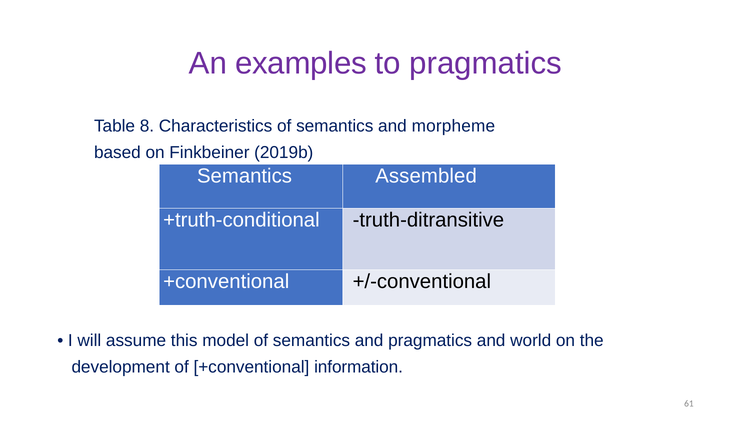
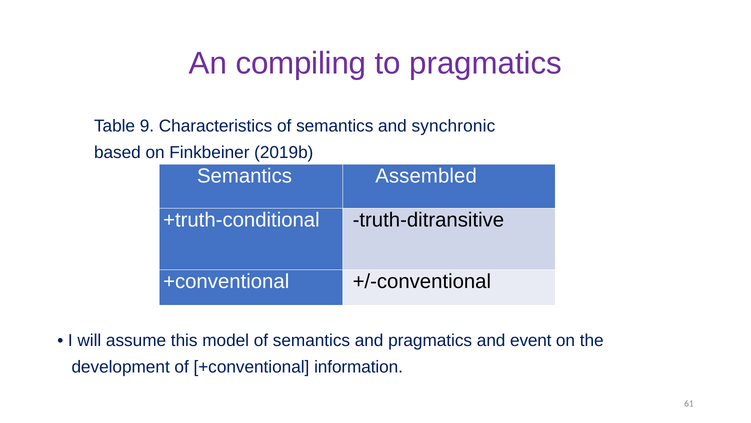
examples: examples -> compiling (301, 63)
8: 8 -> 9 (147, 126)
morpheme: morpheme -> synchronic (453, 126)
world: world -> event (531, 340)
